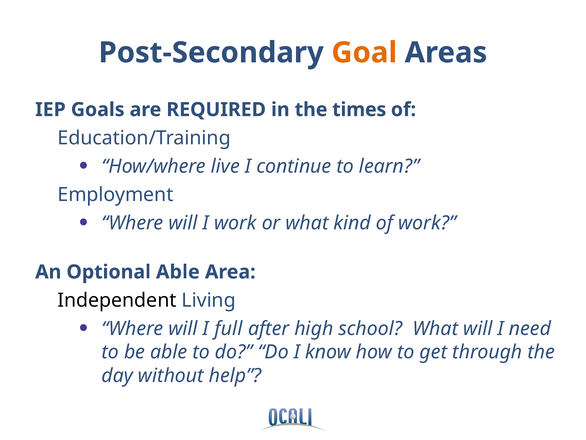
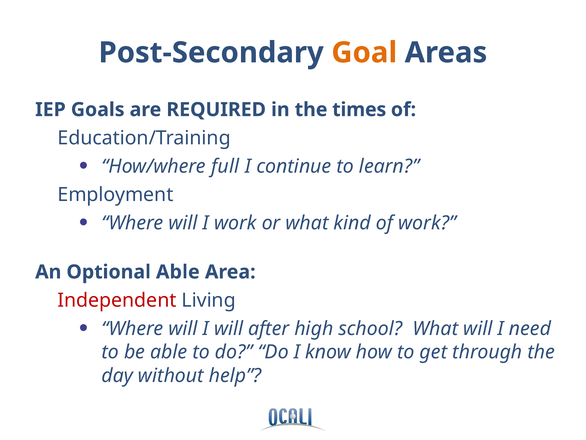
live: live -> full (225, 166)
Independent colour: black -> red (117, 300)
I full: full -> will (229, 328)
